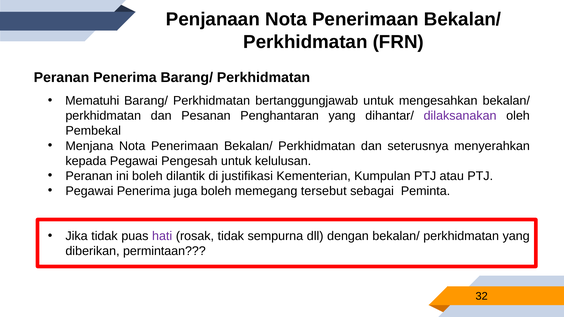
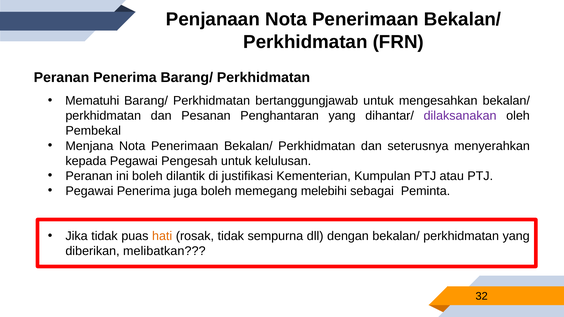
tersebut: tersebut -> melebihi (324, 191)
hati colour: purple -> orange (162, 236)
permintaan: permintaan -> melibatkan (164, 251)
